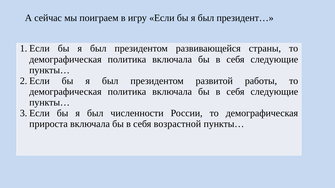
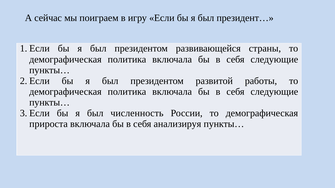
численности: численности -> численность (137, 114)
возрастной: возрастной -> анализируя (177, 124)
